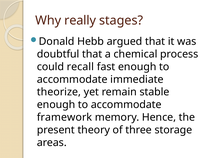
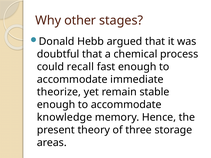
really: really -> other (80, 20)
framework: framework -> knowledge (65, 117)
